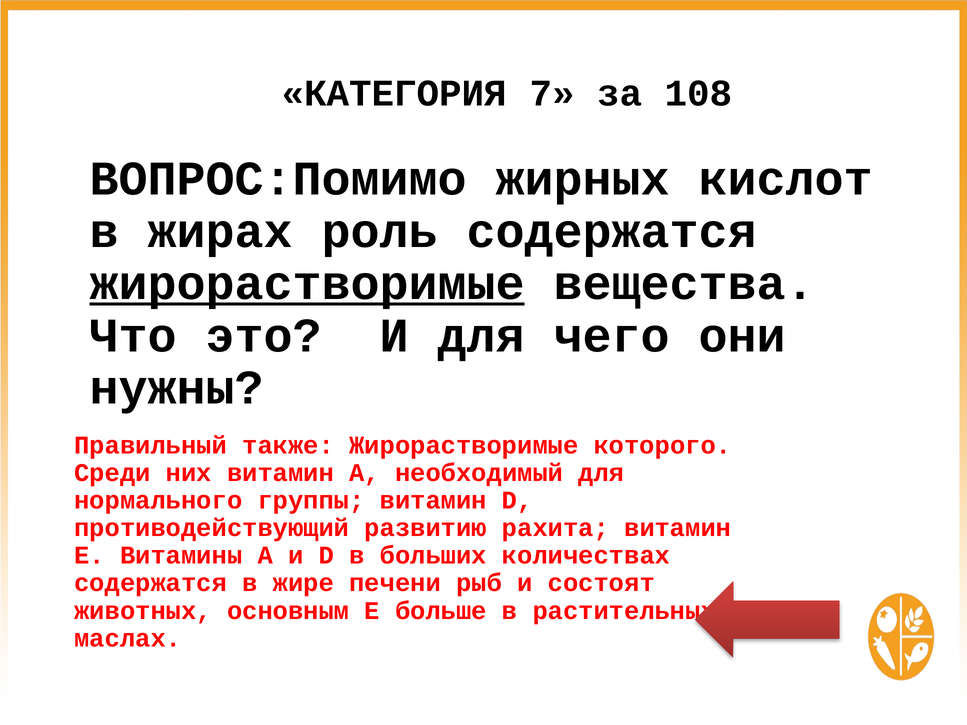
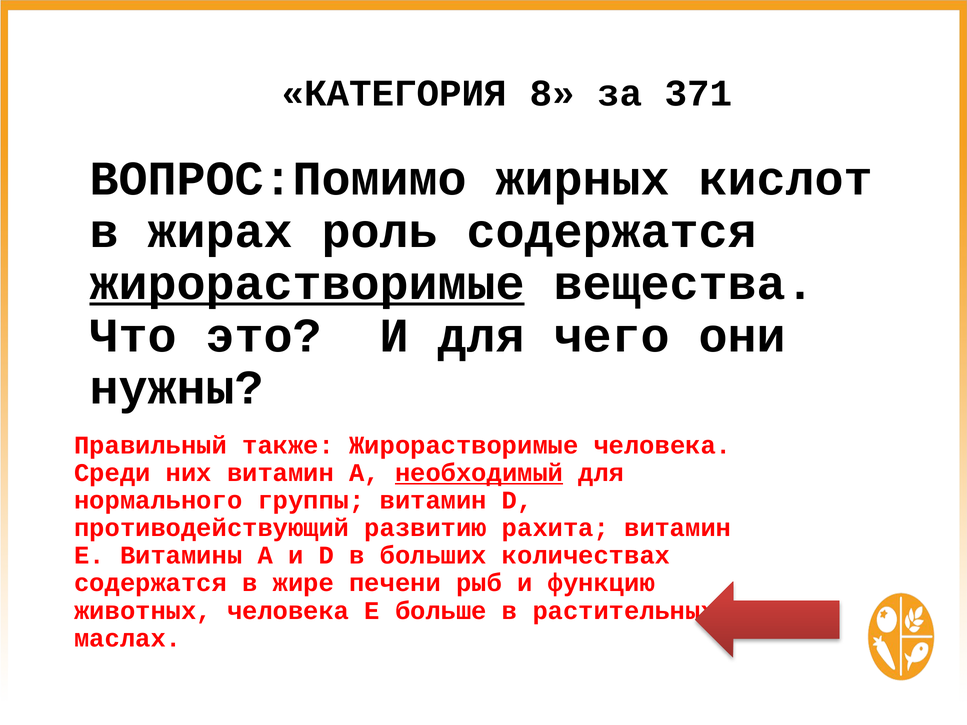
7: 7 -> 8 (552, 93)
108: 108 -> 371 (698, 93)
Жирорастворимые которого: которого -> человека (662, 445)
необходимый underline: none -> present (479, 473)
состоят: состоят -> функцию (601, 583)
животных основным: основным -> человека (288, 611)
